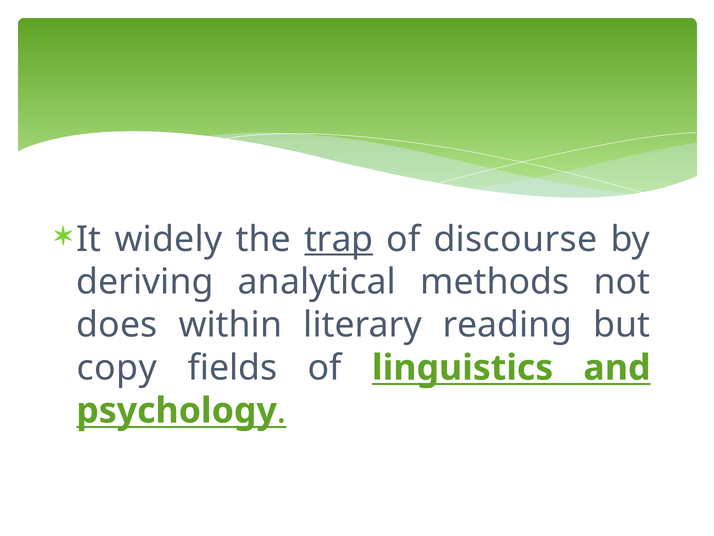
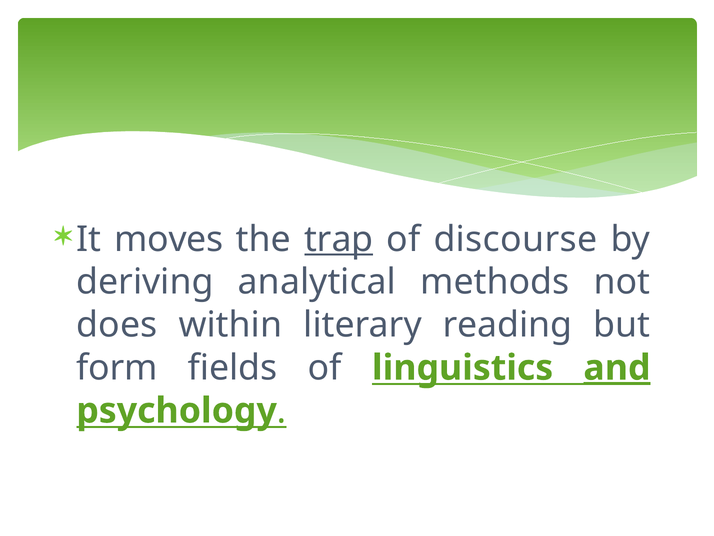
widely: widely -> moves (169, 239)
copy: copy -> form (117, 368)
and underline: none -> present (617, 368)
